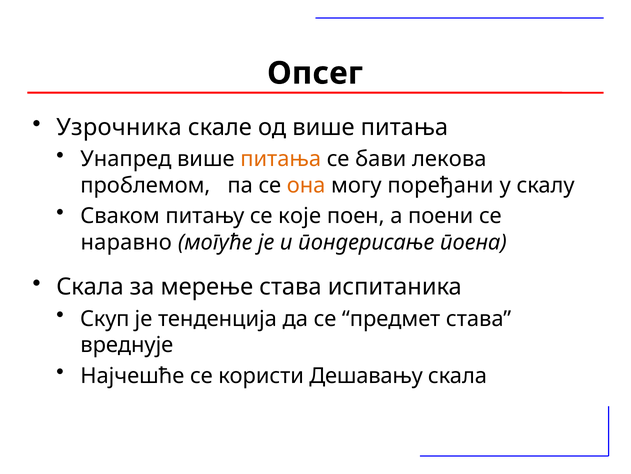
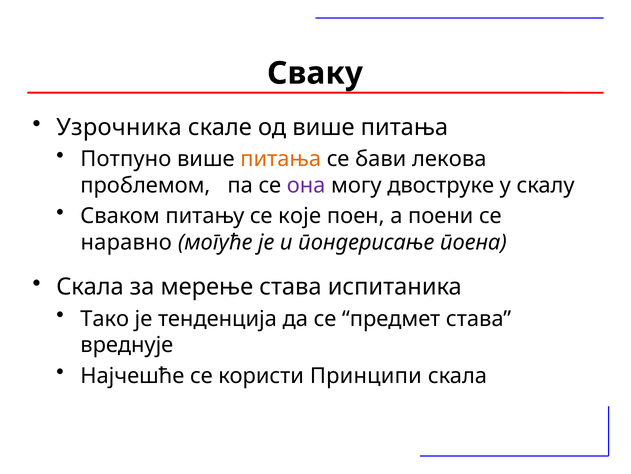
Опсег: Опсег -> Сваку (315, 73)
Унапред: Унапред -> Потпуно (126, 159)
она colour: orange -> purple (306, 185)
поређани: поређани -> двоструке (441, 185)
Скуп: Скуп -> Тако (105, 318)
Дешавању: Дешавању -> Принципи (366, 375)
